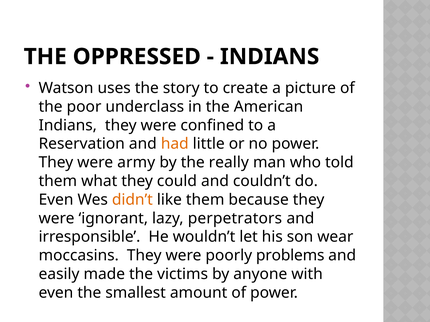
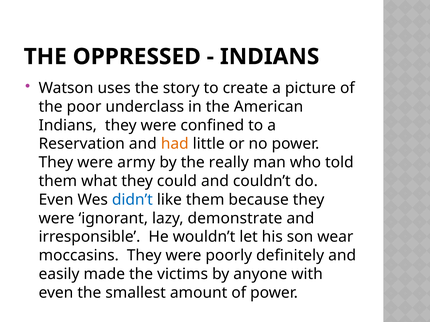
didn’t colour: orange -> blue (132, 200)
perpetrators: perpetrators -> demonstrate (235, 219)
problems: problems -> definitely (290, 256)
